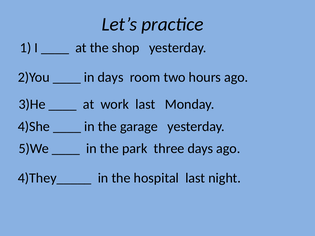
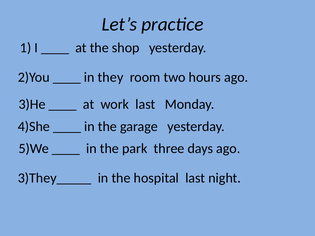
in days: days -> they (110, 77)
4)They_____: 4)They_____ -> 3)They_____ (55, 178)
